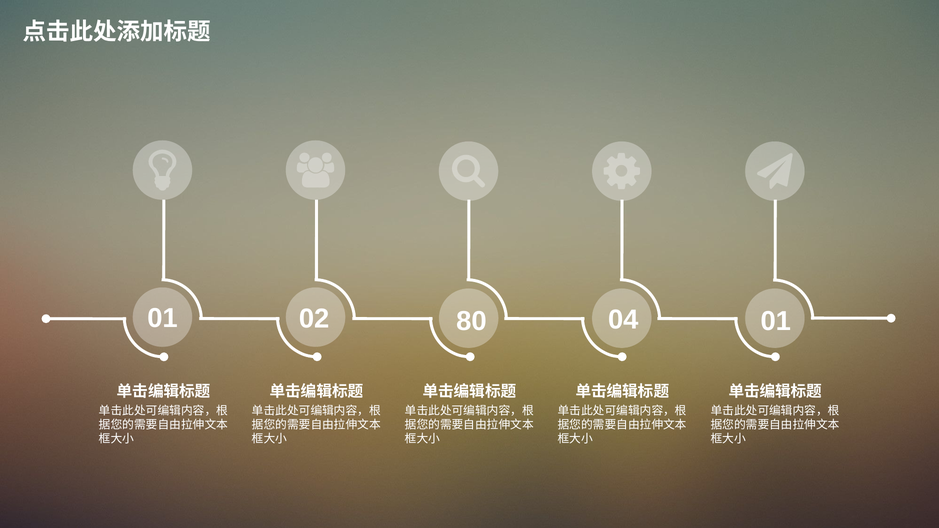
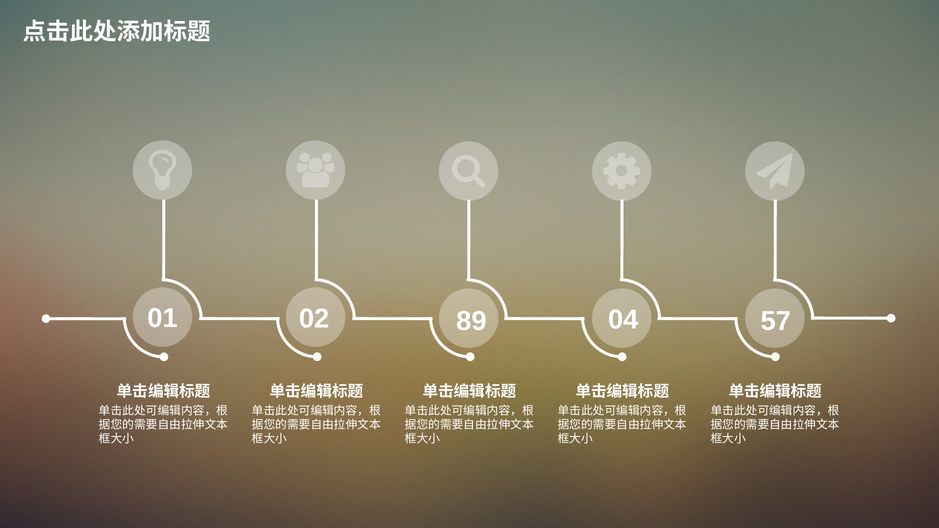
80: 80 -> 89 (471, 321)
02 01: 01 -> 57 (776, 321)
